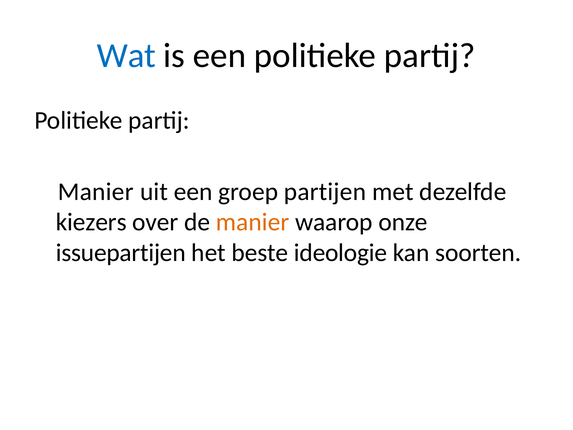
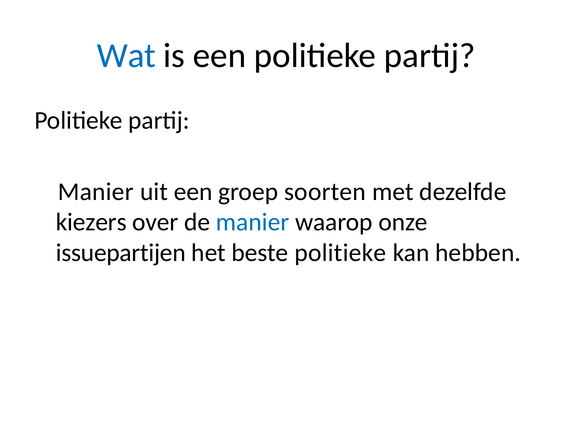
partijen: partijen -> soorten (325, 192)
manier colour: orange -> blue (253, 222)
beste ideologie: ideologie -> politieke (340, 253)
soorten: soorten -> hebben (478, 253)
